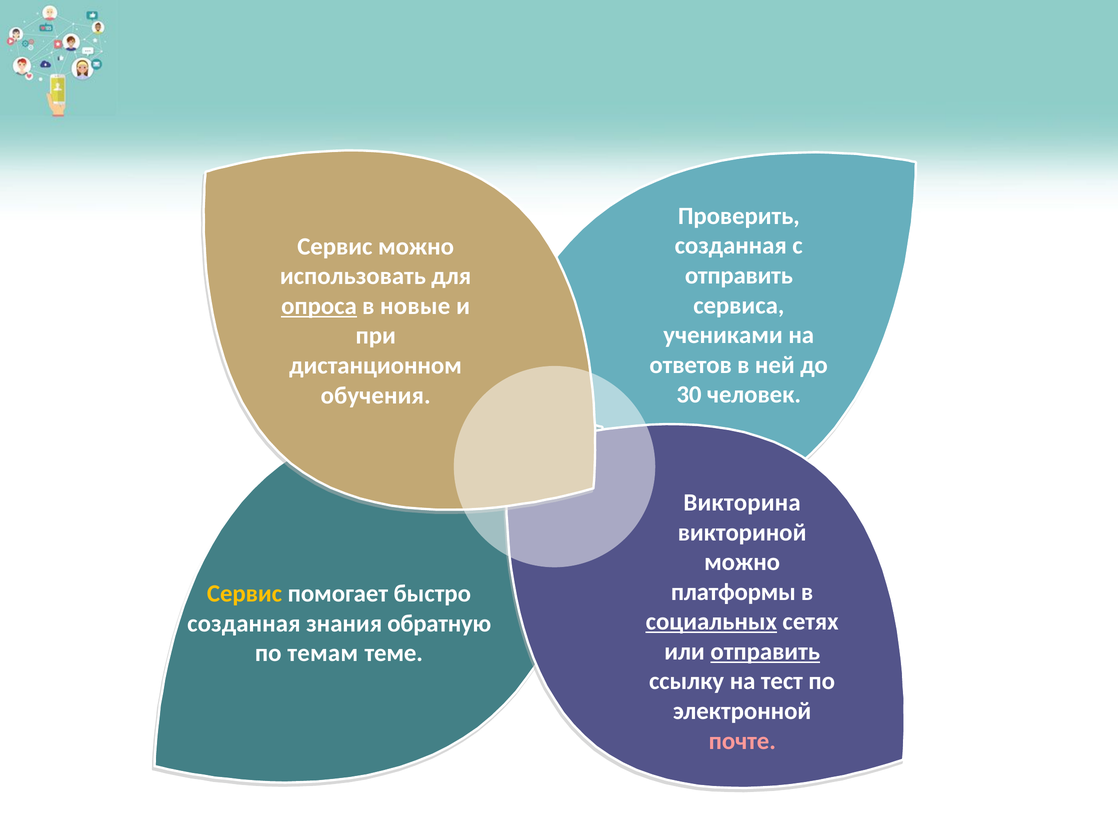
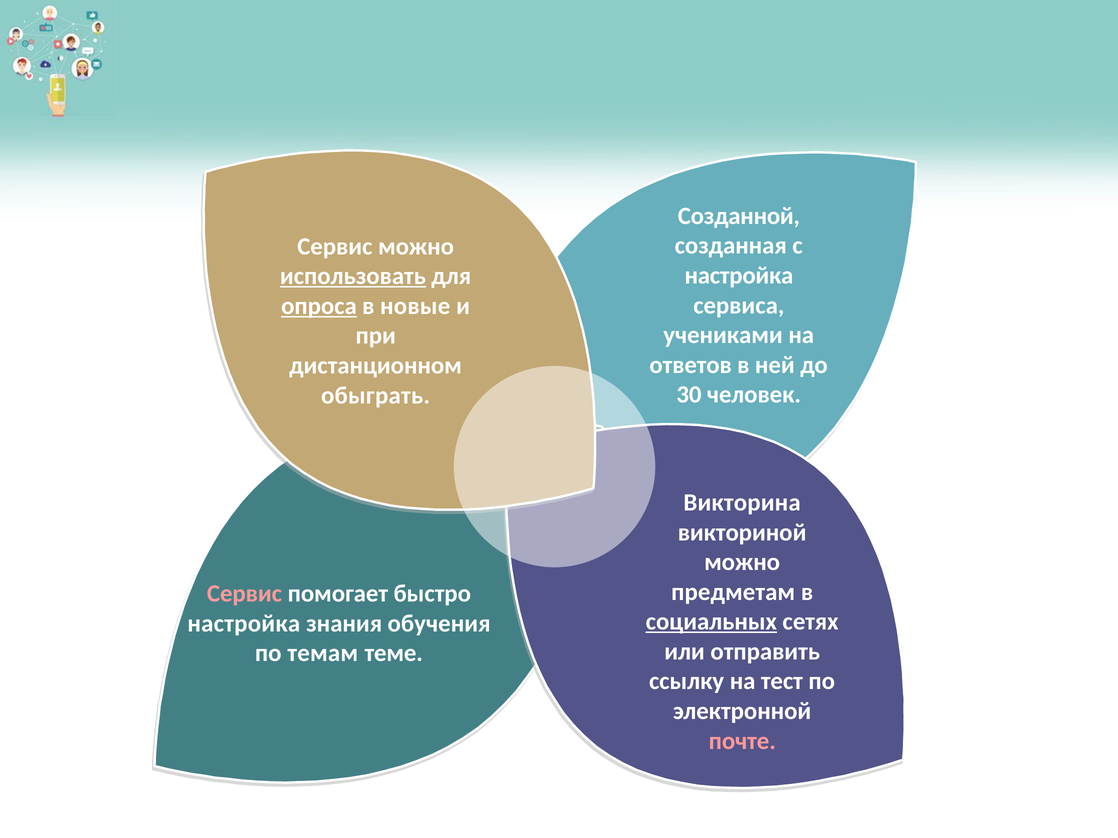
Проверить: Проверить -> Созданной (739, 216)
отправить: отправить -> настройка (739, 276)
использовать underline: none -> present (353, 276)
обучения: обучения -> обыграть (376, 396)
платформы: платформы -> предметам (733, 592)
Сервис colour: yellow -> pink (245, 594)
созданная: созданная -> настройка (244, 624)
обратную: обратную -> обучения (439, 624)
отправить underline: present -> none (765, 652)
